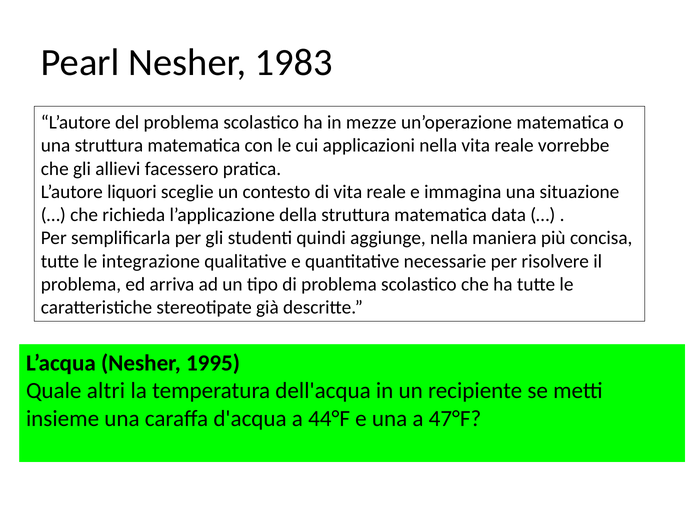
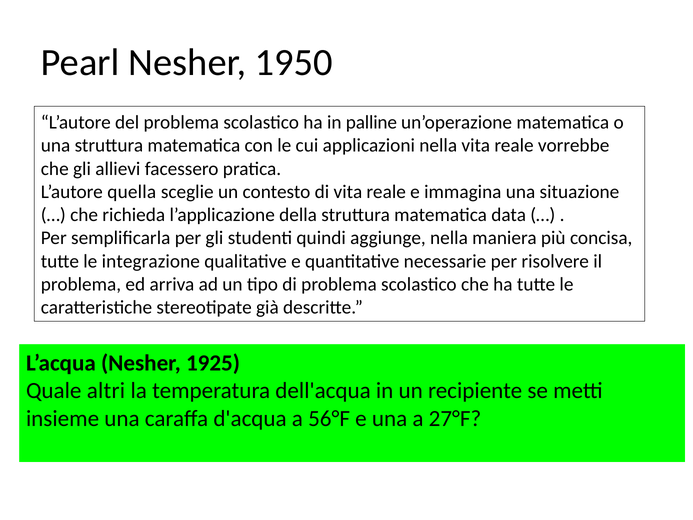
1983: 1983 -> 1950 (294, 62)
mezze: mezze -> palline (371, 122)
liquori: liquori -> quella (132, 192)
1995: 1995 -> 1925 (213, 363)
44°F: 44°F -> 56°F (329, 418)
47°F: 47°F -> 27°F (455, 418)
